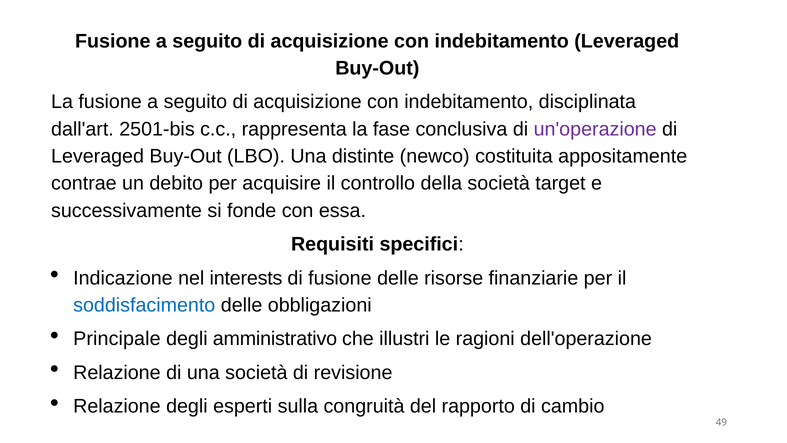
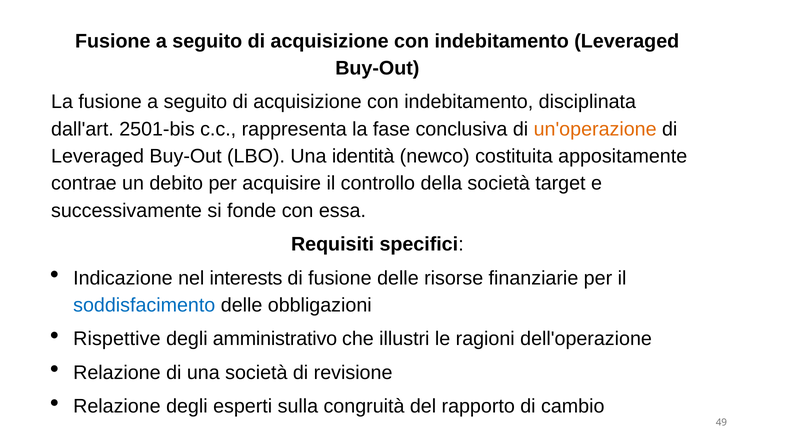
un'operazione colour: purple -> orange (595, 129)
distinte: distinte -> identità (363, 156)
Principale: Principale -> Rispettive (117, 339)
